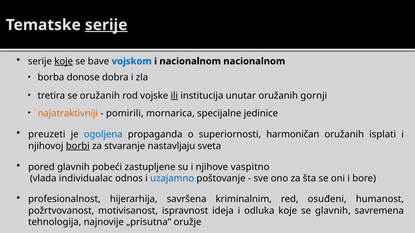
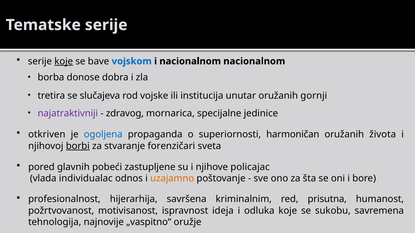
serije underline: present -> none (106, 25)
se oružanih: oružanih -> slučajeva (100, 96)
ili underline: present -> none (174, 96)
najatraktivniji colour: orange -> purple (68, 113)
pomirili: pomirili -> zdravog (125, 113)
preuzeti: preuzeti -> otkriven (47, 135)
isplati: isplati -> života (383, 135)
nastavljaju: nastavljaju -> forenzičari (171, 146)
vaspitno: vaspitno -> policajac (250, 167)
uzajamno colour: blue -> orange (172, 179)
osuđeni: osuđeni -> prisutna (327, 200)
se glavnih: glavnih -> sukobu (333, 211)
„prisutna“: „prisutna“ -> „vaspitno“ (149, 222)
